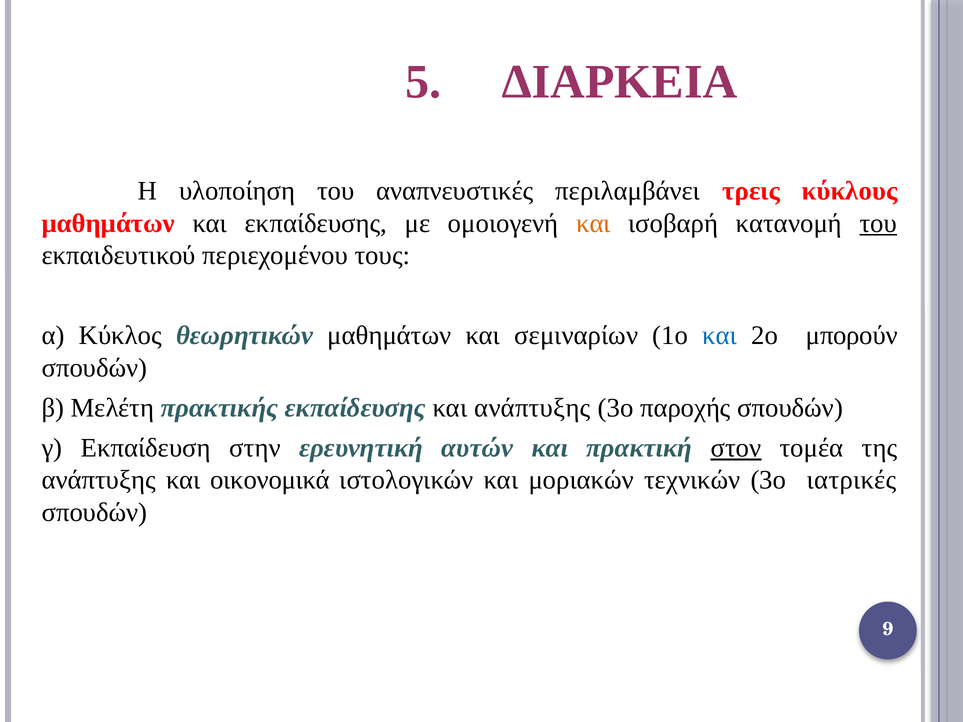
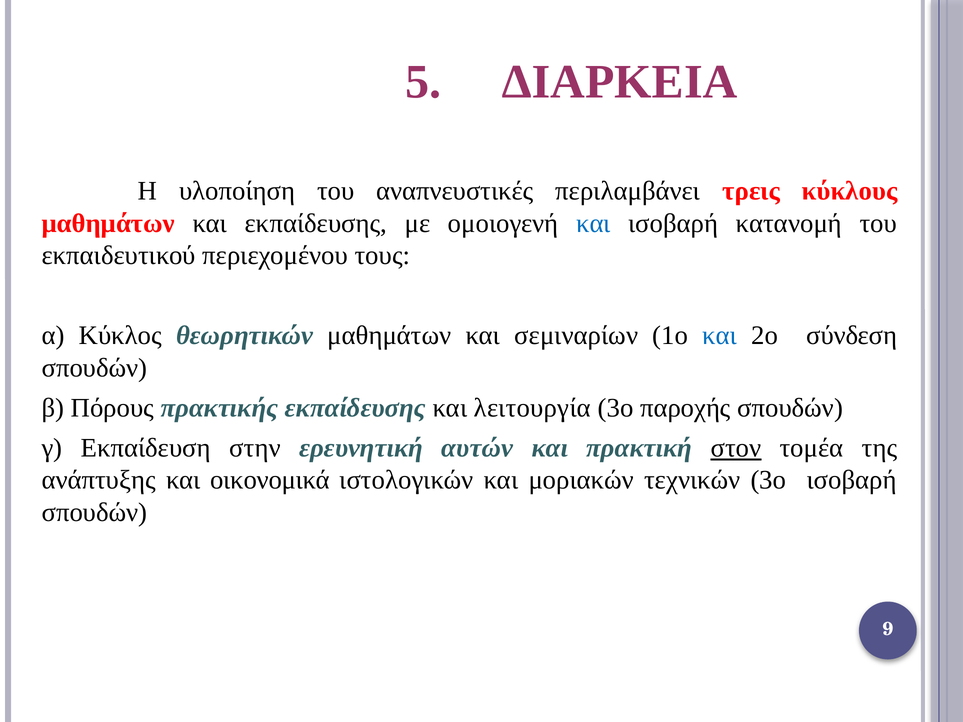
και colour: orange -> blue (593, 223)
του underline: present -> none (878, 223)
μπορούν: μπορούν -> σύνδεση (852, 336)
Μελέτη: Μελέτη -> Πόρους (112, 408)
και ανάπτυξης: ανάπτυξης -> λειτουργία (532, 408)
3ο ιατρικές: ιατρικές -> ισοβαρή (852, 480)
